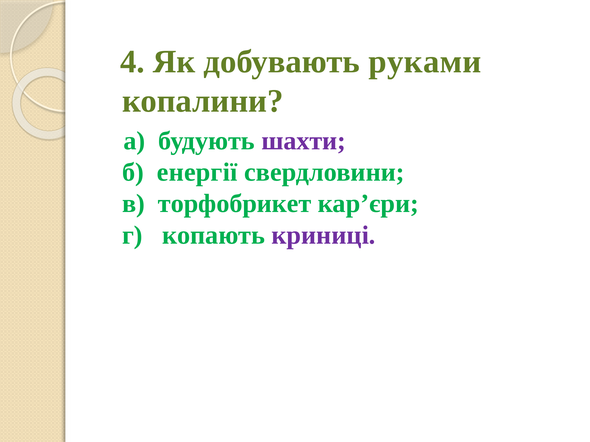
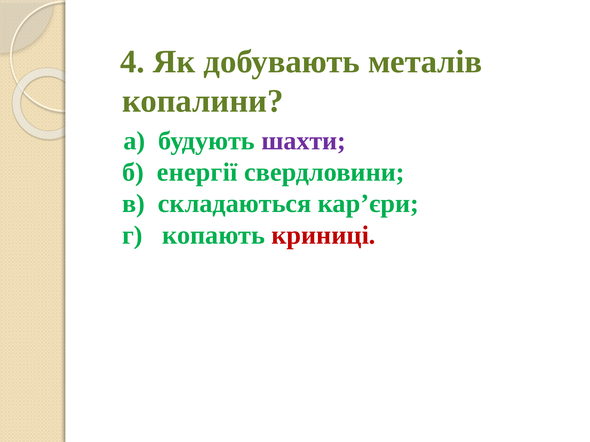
руками: руками -> металів (425, 62)
торфобрикет: торфобрикет -> складаються (235, 204)
криниці colour: purple -> red (324, 235)
